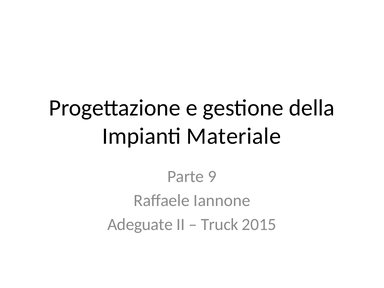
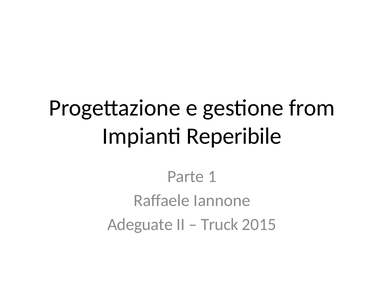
della: della -> from (312, 108)
Materiale: Materiale -> Reperibile (234, 136)
9: 9 -> 1 (212, 177)
